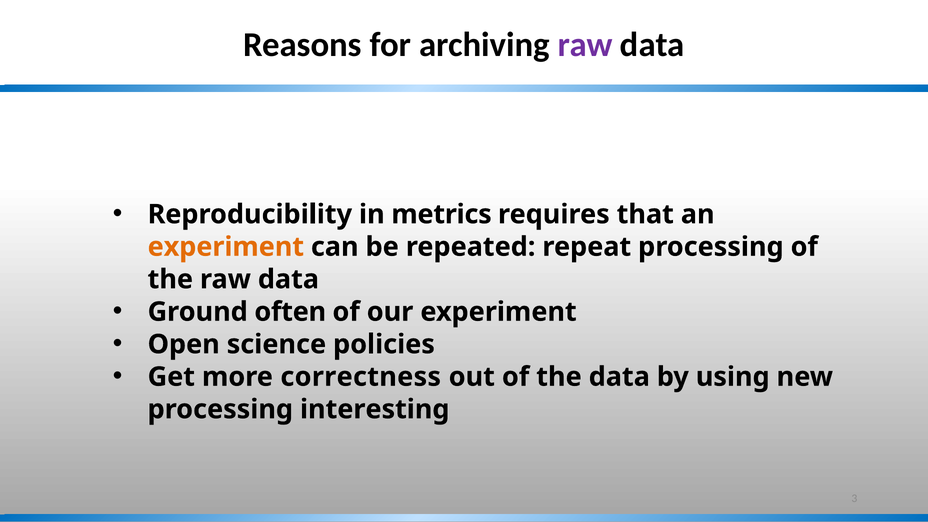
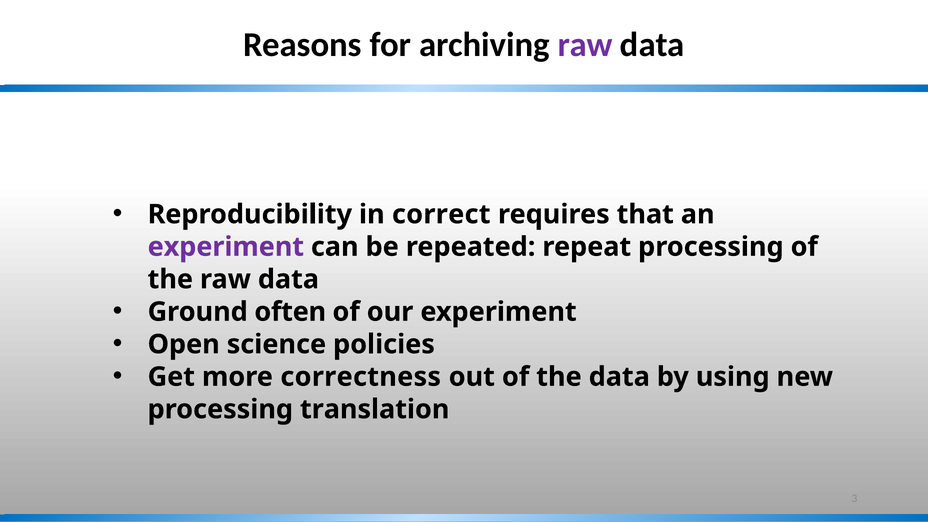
metrics: metrics -> correct (441, 214)
experiment colour: orange -> purple (226, 247)
interesting: interesting -> translation (375, 409)
